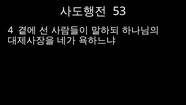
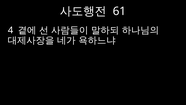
53: 53 -> 61 (119, 11)
